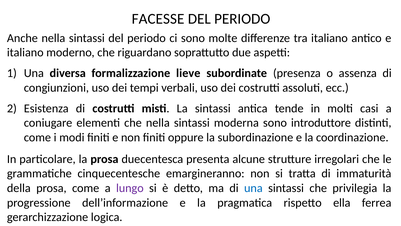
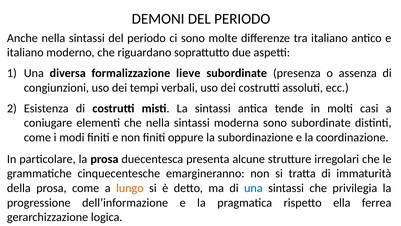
FACESSE: FACESSE -> DEMONI (158, 19)
sono introduttore: introduttore -> subordinate (321, 123)
lungo colour: purple -> orange (130, 188)
